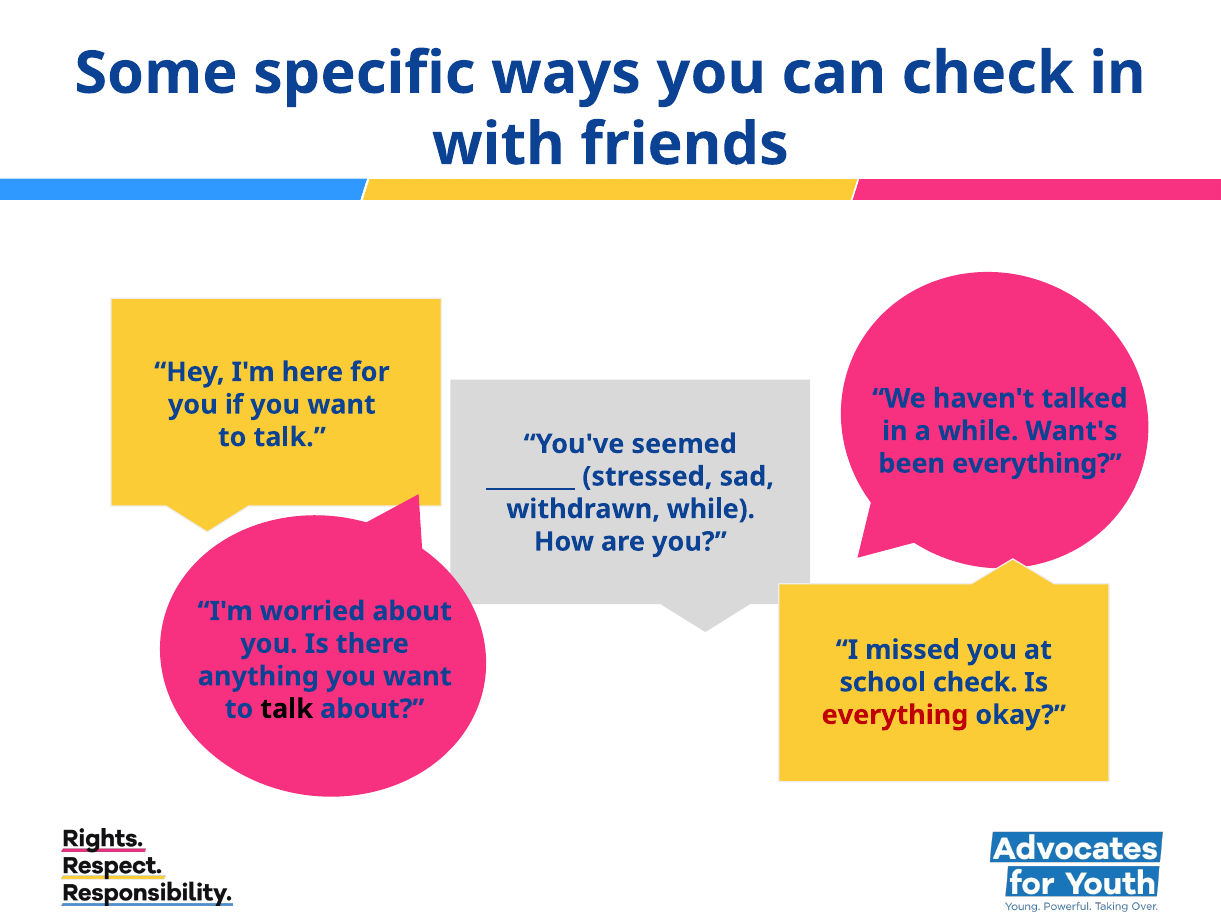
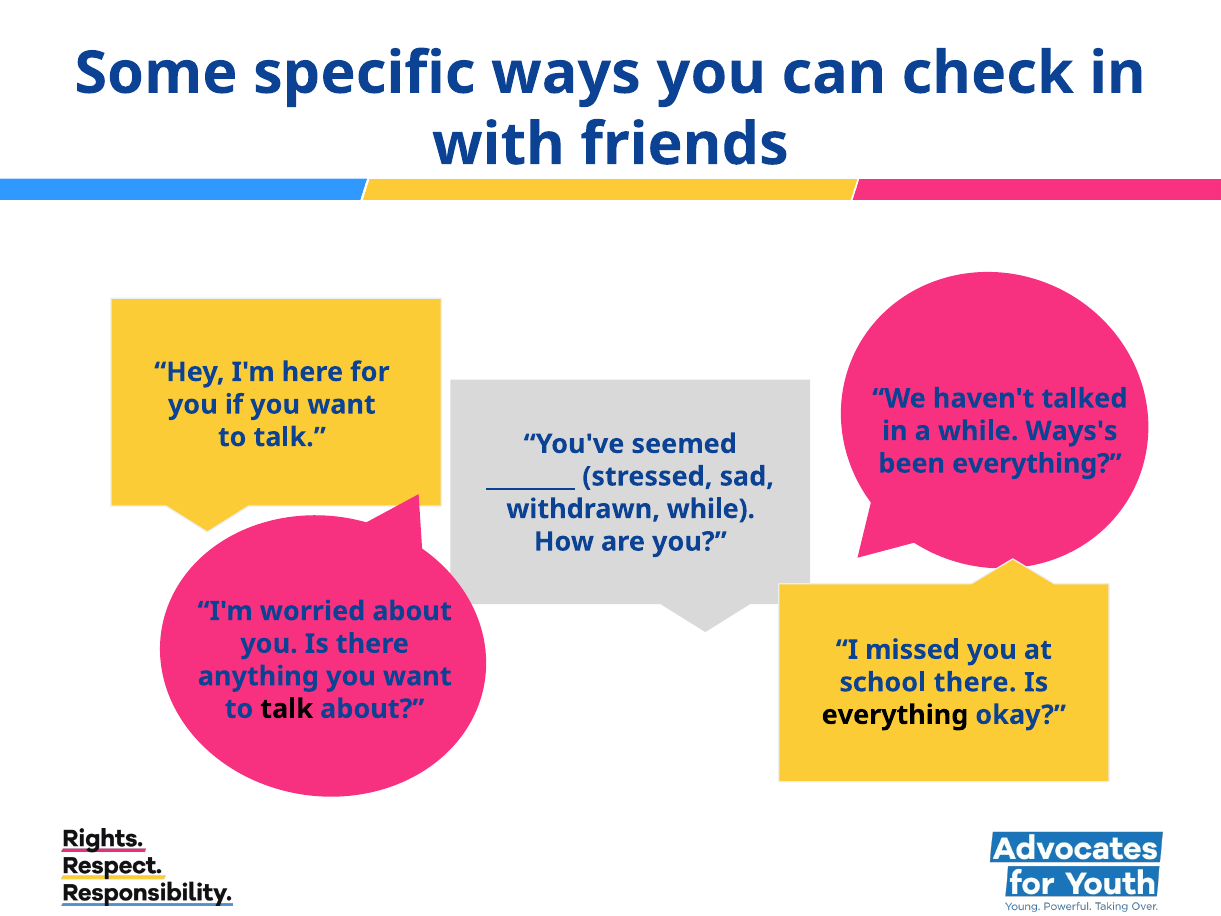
Want's: Want's -> Ways's (1072, 431)
school check: check -> there (975, 682)
everything colour: red -> black (895, 715)
